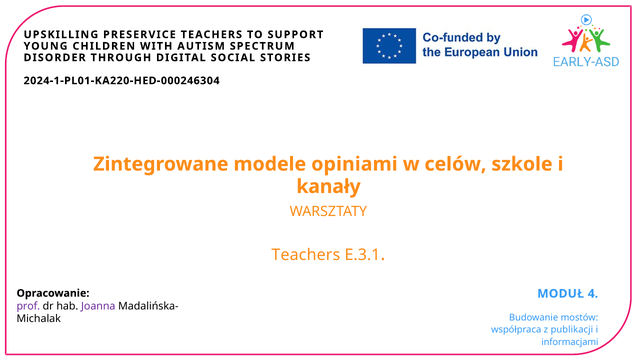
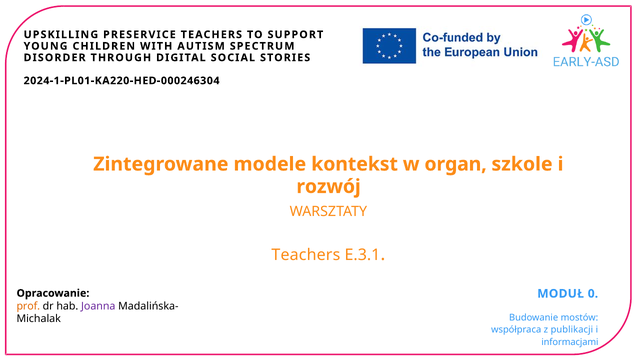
opiniami: opiniami -> kontekst (355, 164)
celów: celów -> organ (456, 164)
kanały: kanały -> rozwój (329, 187)
4: 4 -> 0 (593, 294)
prof colour: purple -> orange (28, 306)
